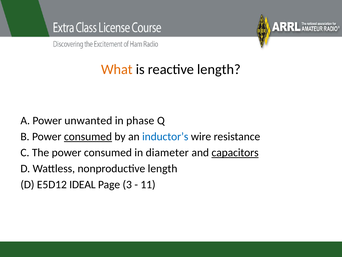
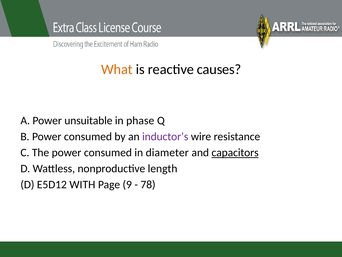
reactive length: length -> causes (219, 69)
unwanted: unwanted -> unsuitable (88, 120)
consumed underline: present -> none (88, 136)
inductor’s colour: blue -> purple (165, 136)
IDEAL: IDEAL -> WITH (82, 184)
3: 3 -> 9 (127, 184)
11: 11 -> 78 (148, 184)
